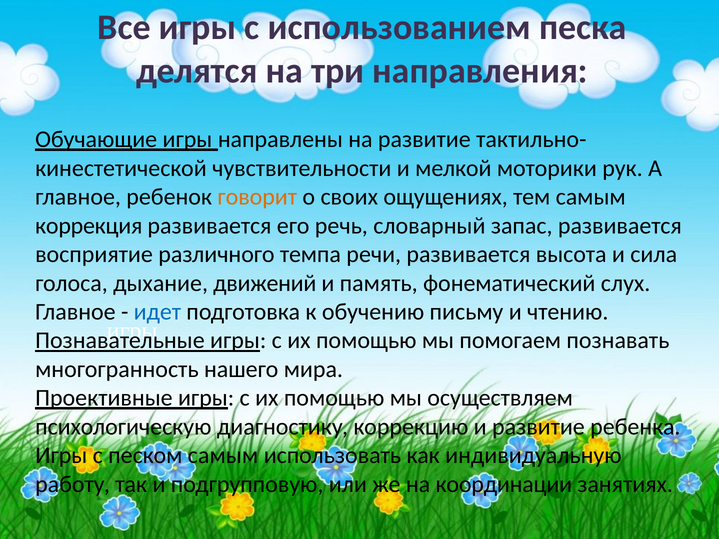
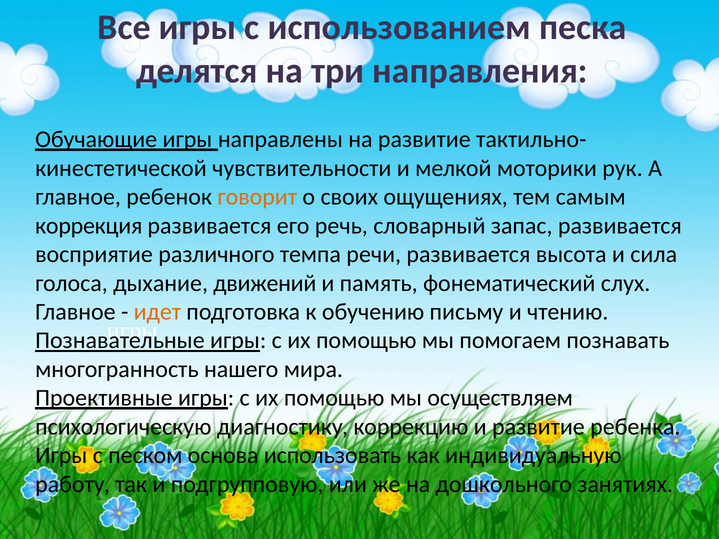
идет colour: blue -> orange (157, 312)
песком самым: самым -> основа (223, 456)
координации: координации -> дошкольного (504, 485)
